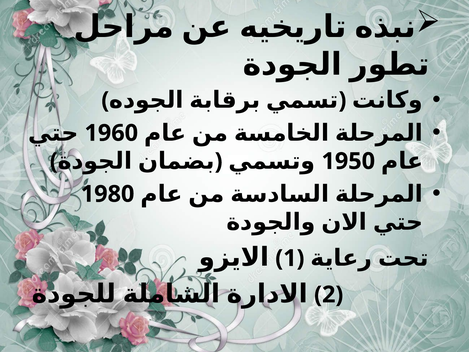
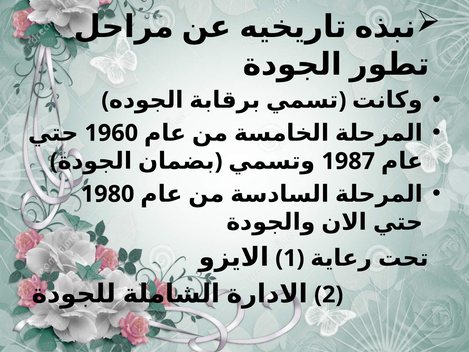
1950: 1950 -> 1987 (348, 161)
